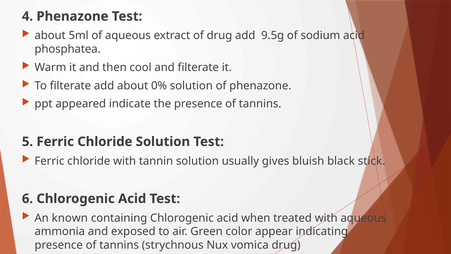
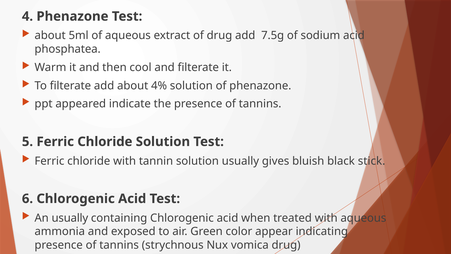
9.5g: 9.5g -> 7.5g (273, 36)
0%: 0% -> 4% (159, 86)
An known: known -> usually (70, 218)
